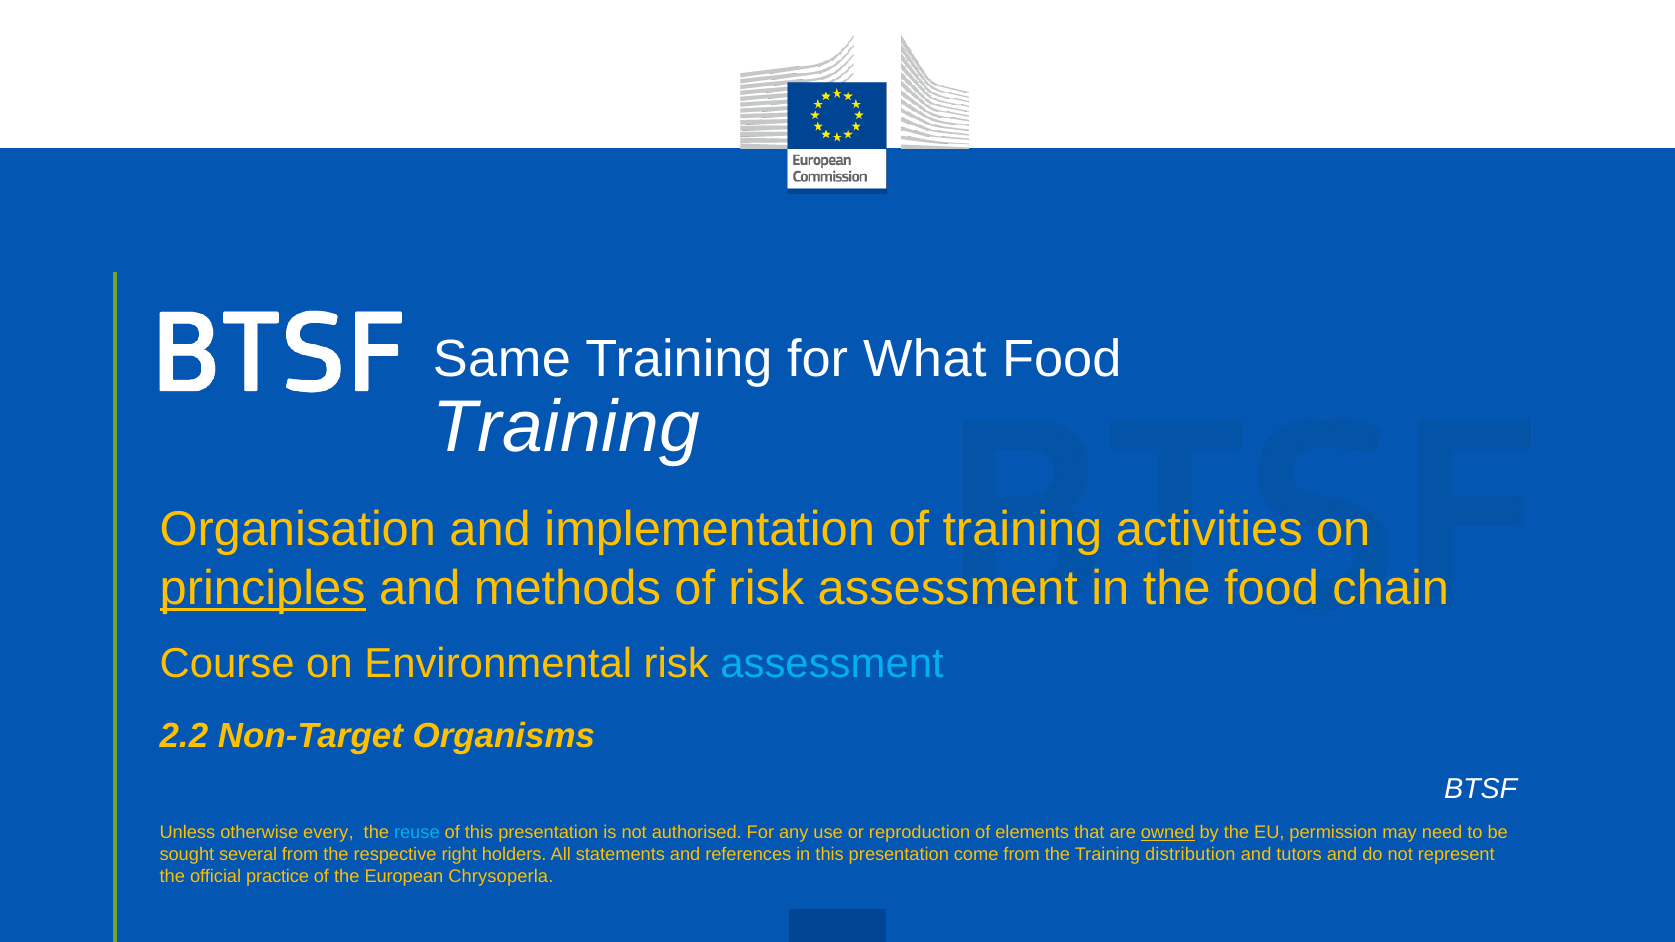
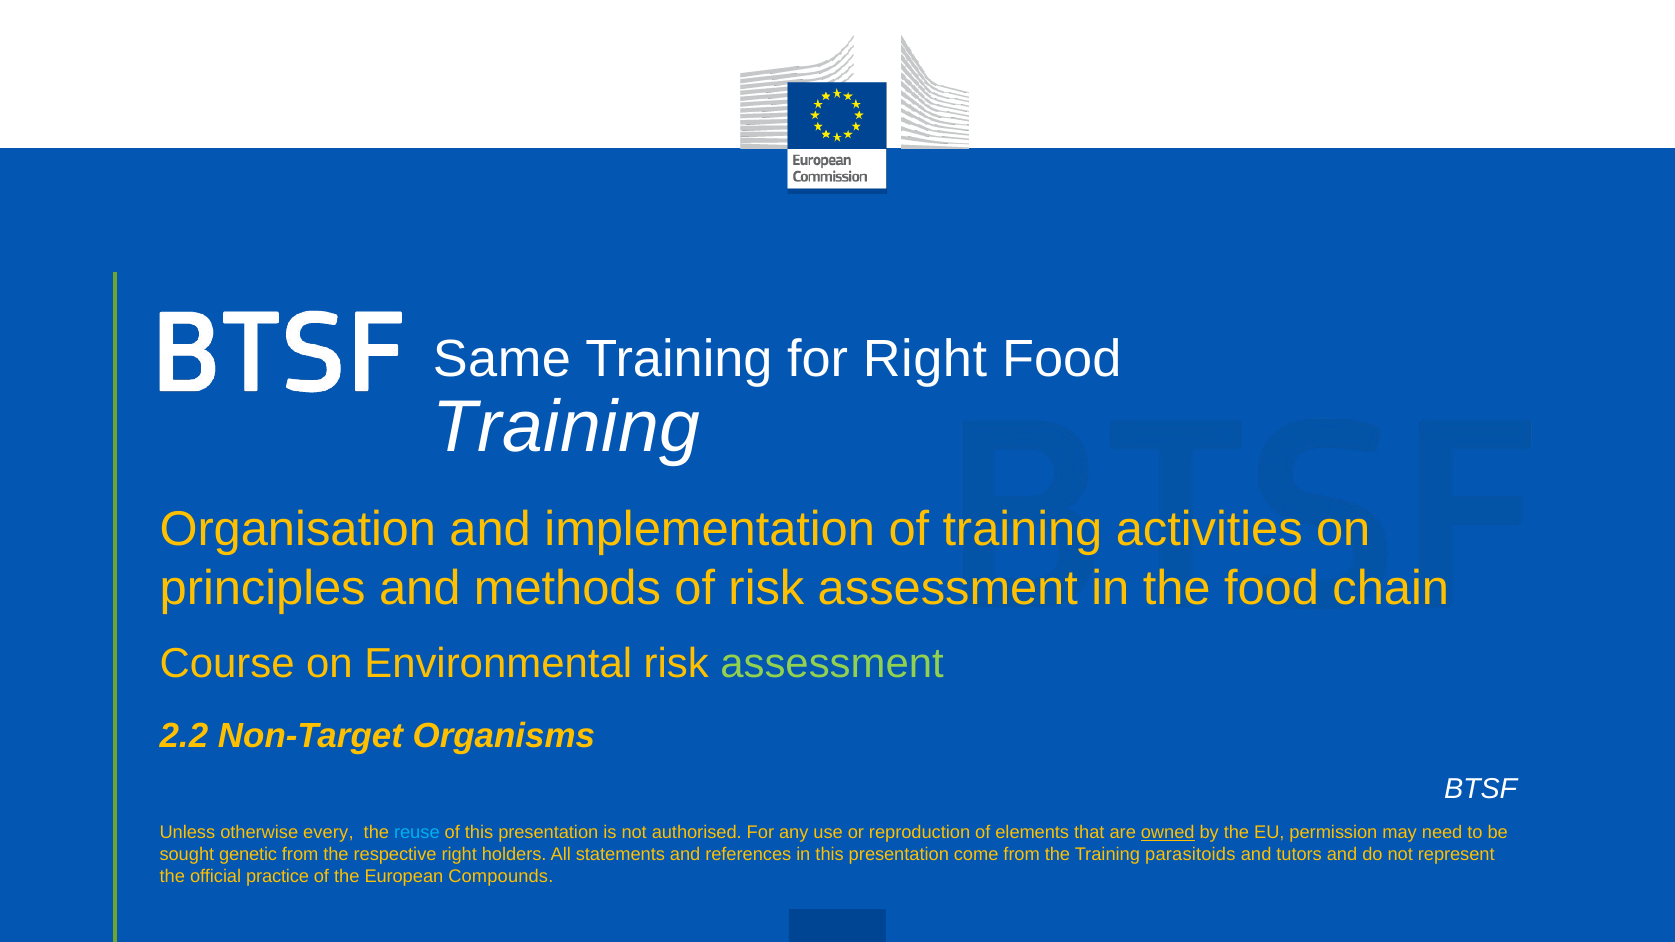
for What: What -> Right (925, 359)
principles underline: present -> none (263, 589)
assessment colour: light blue -> light green (832, 663)
several: several -> genetic (248, 855)
distribution: distribution -> parasitoids (1190, 855)
Chrysoperla: Chrysoperla -> Compounds (501, 877)
